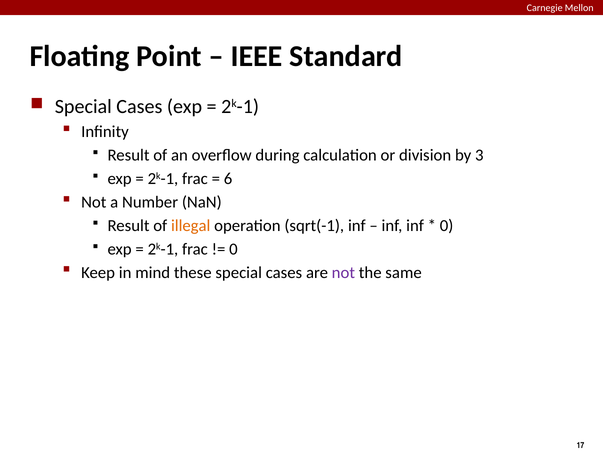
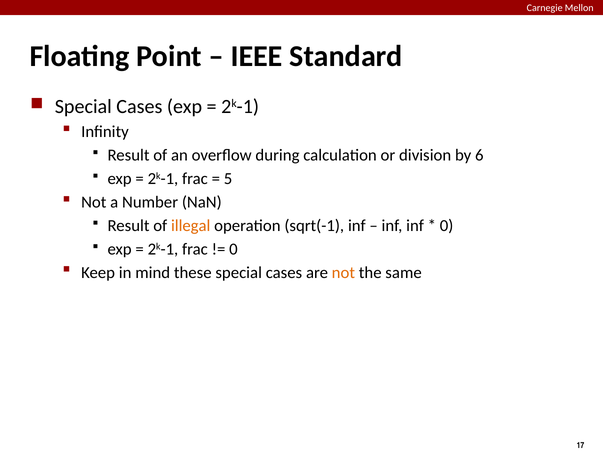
3: 3 -> 6 (479, 155)
6: 6 -> 5 (228, 178)
not colour: purple -> orange (343, 272)
